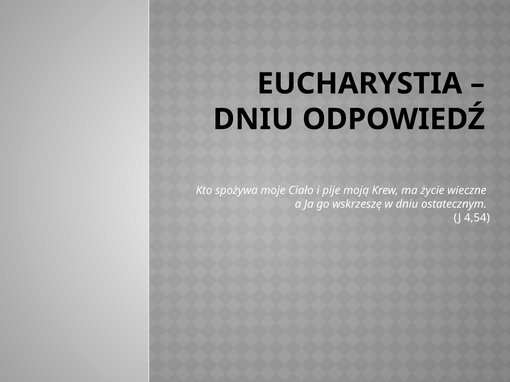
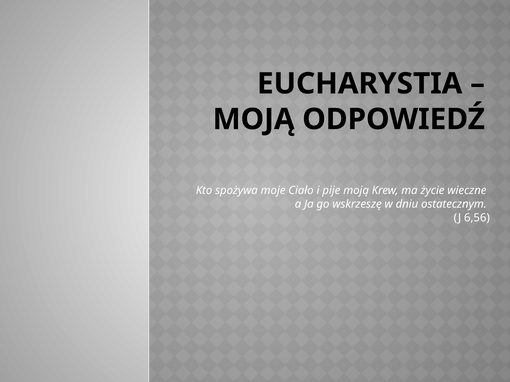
DNIU: DNIU -> MOJĄ (254, 119)
4,54: 4,54 -> 6,56 (477, 218)
